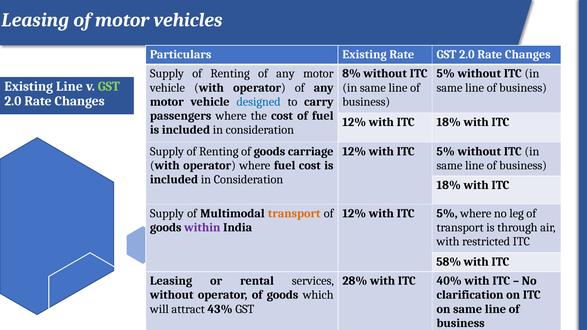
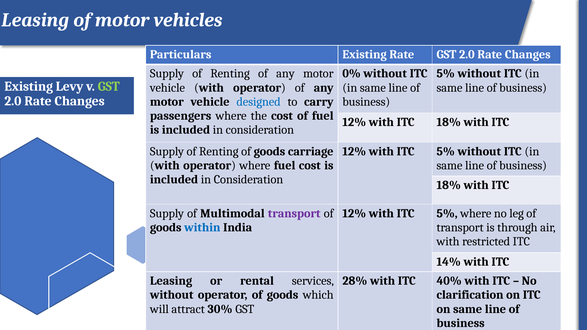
8%: 8% -> 0% (352, 74)
Existing Line: Line -> Levy (70, 86)
transport colour: orange -> purple (294, 213)
within colour: purple -> blue (202, 228)
58%: 58% -> 14% (449, 262)
43%: 43% -> 30% (220, 309)
